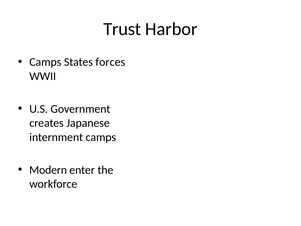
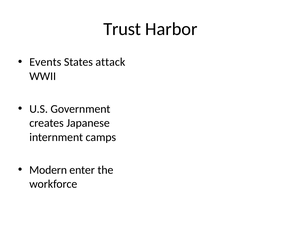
Camps: Camps -> Events (45, 62)
forces: forces -> attack (110, 62)
